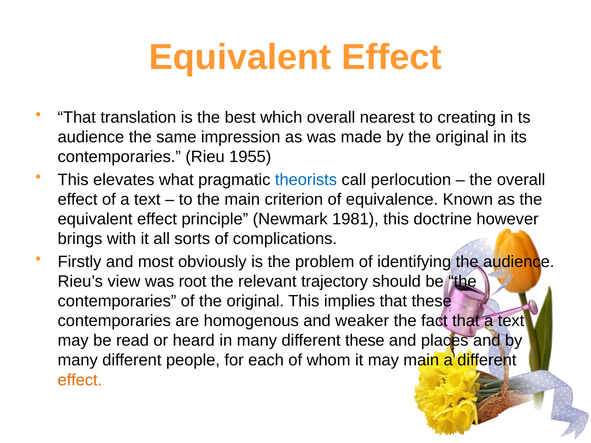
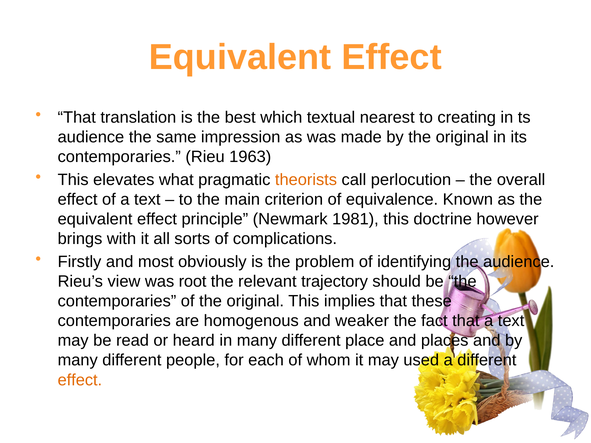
which overall: overall -> textual (331, 117)
1955: 1955 -> 1963 (250, 157)
theorists colour: blue -> orange (306, 180)
different these: these -> place (365, 341)
may main: main -> used (421, 360)
